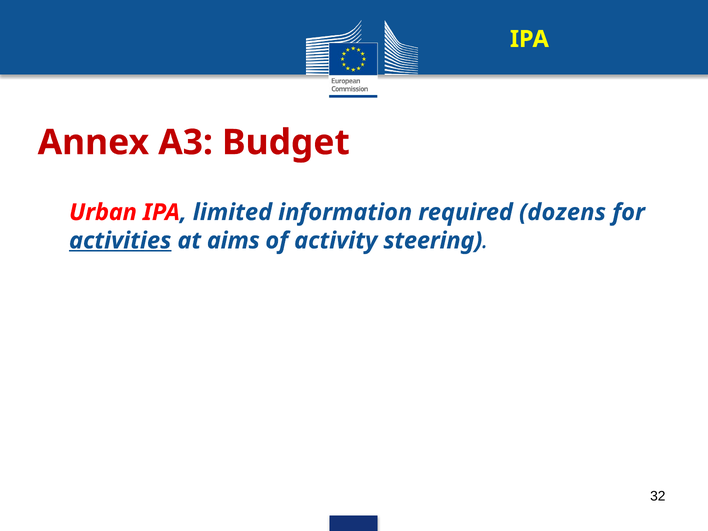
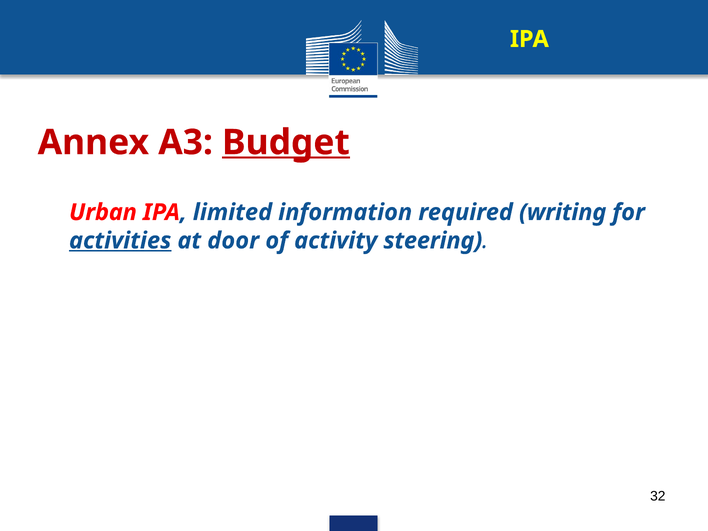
Budget underline: none -> present (286, 142)
dozens: dozens -> writing (563, 212)
aims: aims -> door (233, 241)
